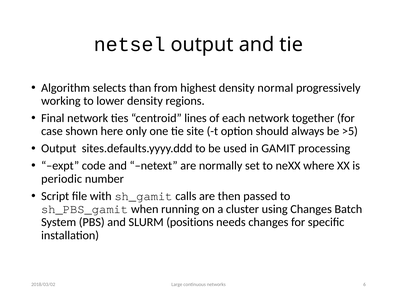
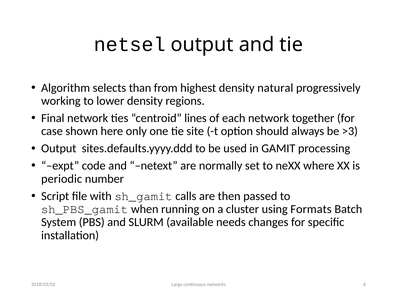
normal: normal -> natural (275, 88)
>5: >5 -> >3 (350, 131)
using Changes: Changes -> Formats (311, 209)
positions: positions -> available (190, 222)
